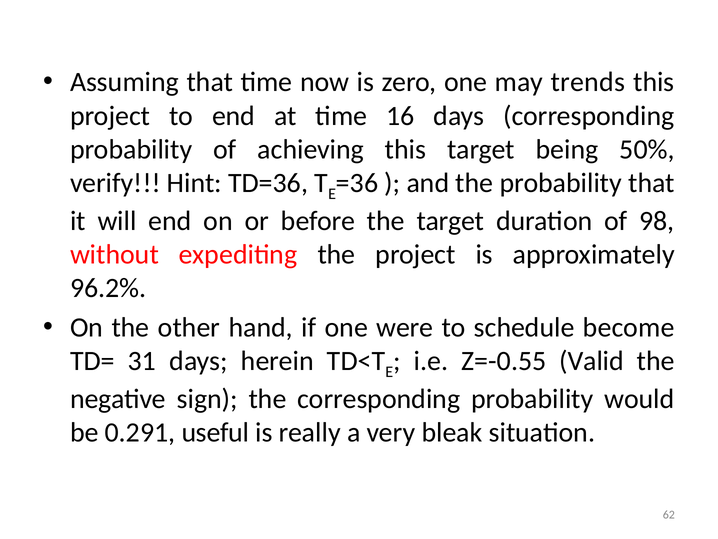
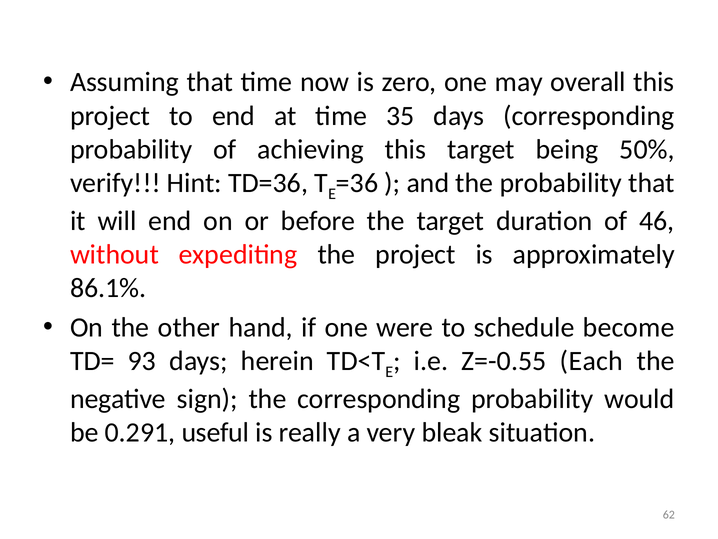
trends: trends -> overall (588, 82)
16: 16 -> 35 (400, 116)
98: 98 -> 46 (657, 221)
96.2%: 96.2% -> 86.1% (108, 288)
31: 31 -> 93 (142, 361)
Valid: Valid -> Each (591, 361)
